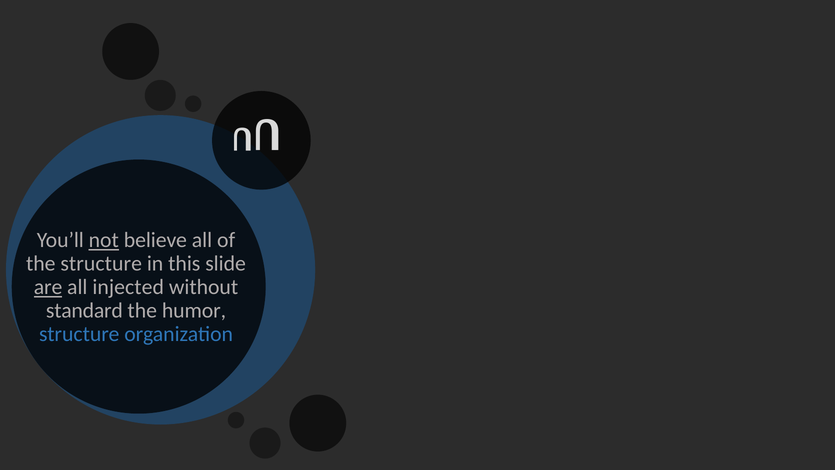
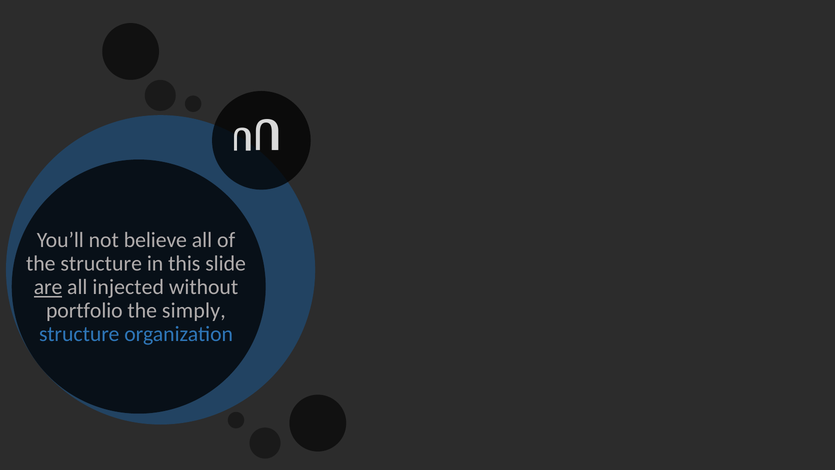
not underline: present -> none (104, 240)
standard: standard -> portfolio (84, 311)
humor: humor -> simply (194, 311)
